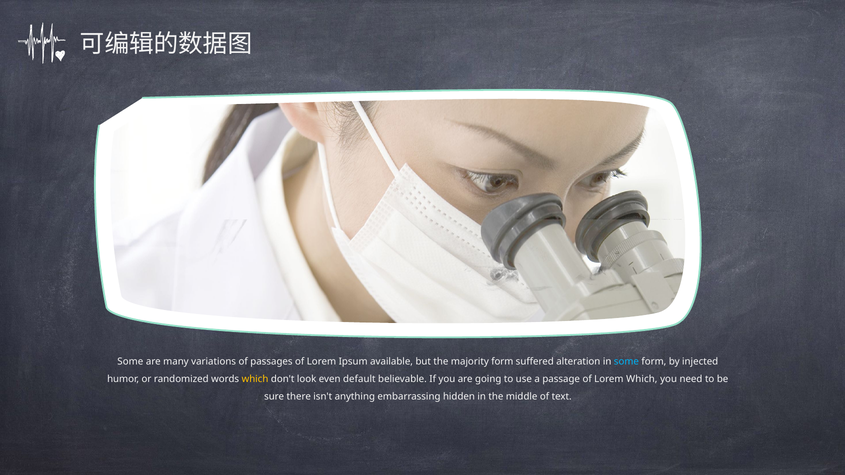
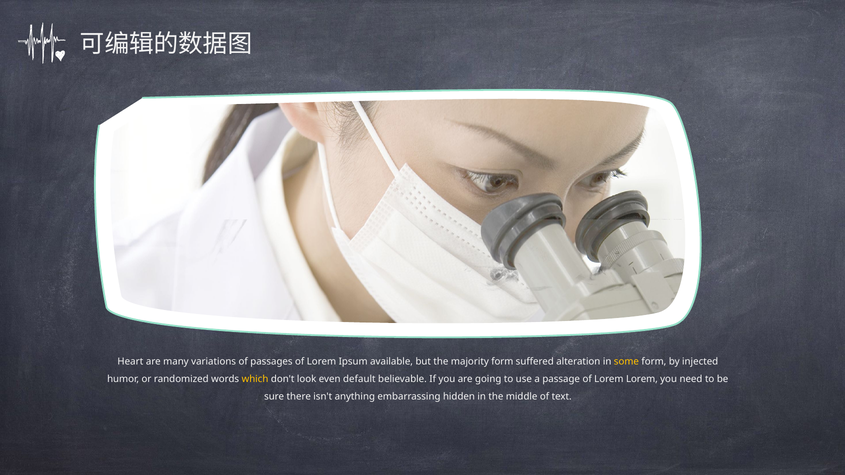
Some: Some -> Heart (130, 362)
some colour: light blue -> yellow (626, 362)
Lorem Which: Which -> Lorem (642, 379)
